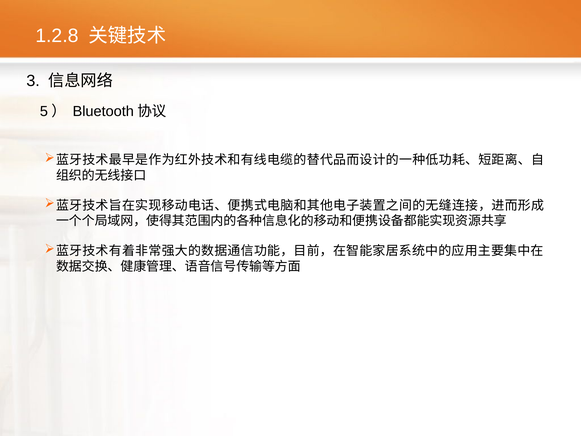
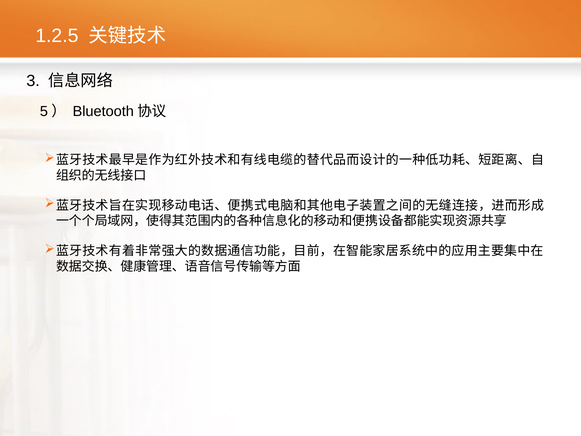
1.2.8: 1.2.8 -> 1.2.5 (57, 36)
